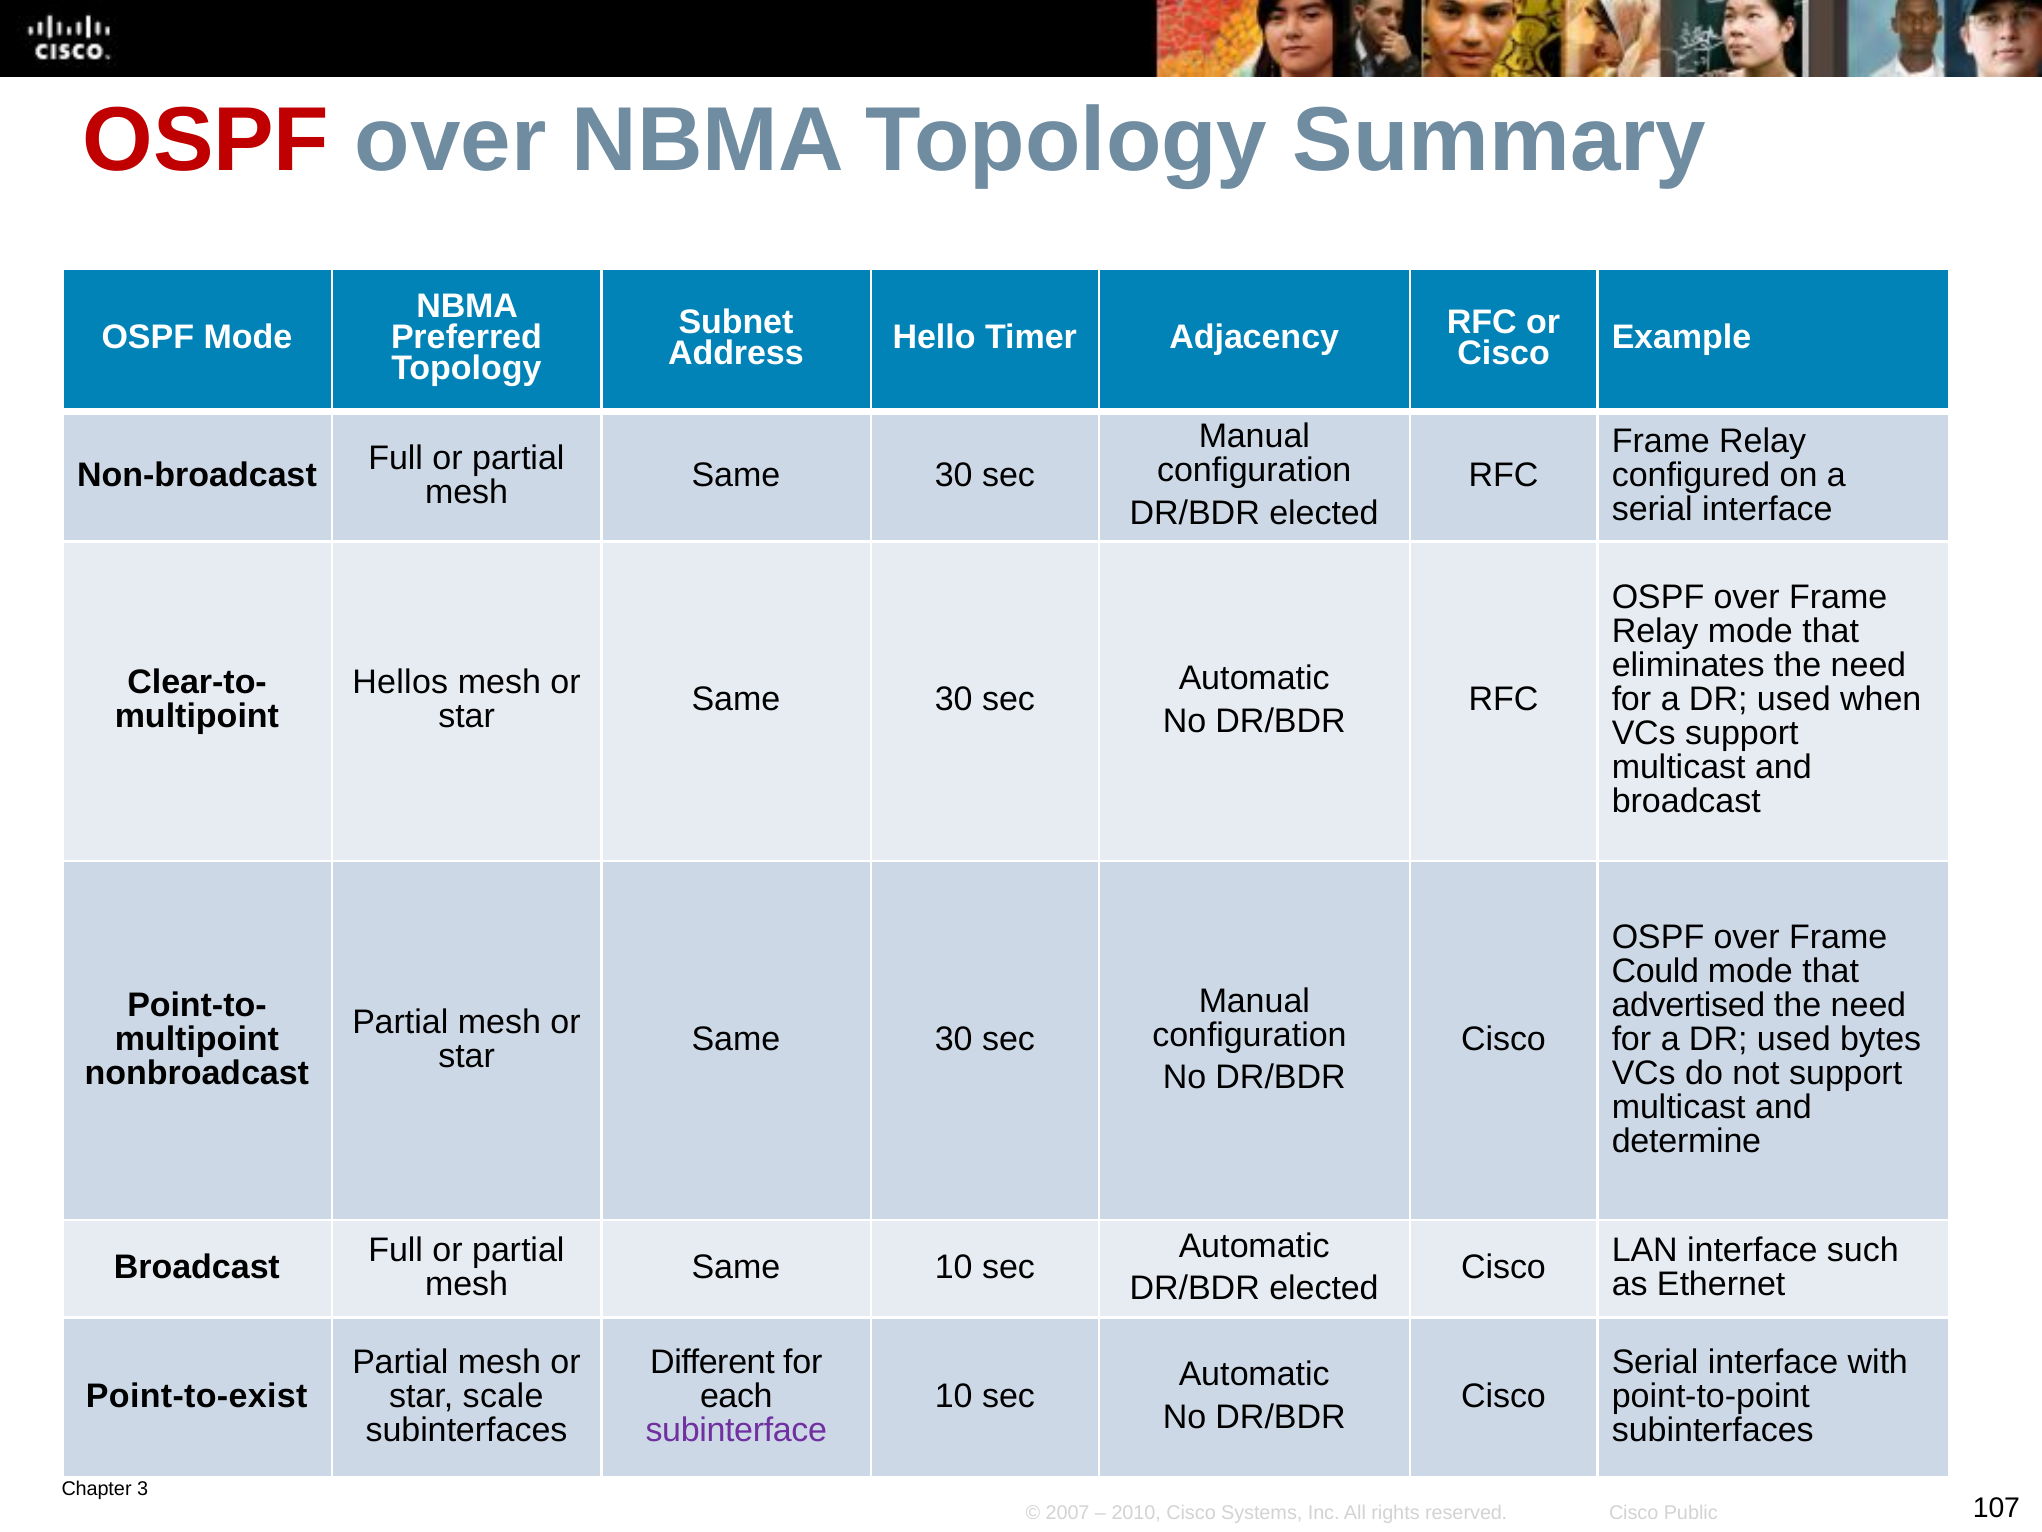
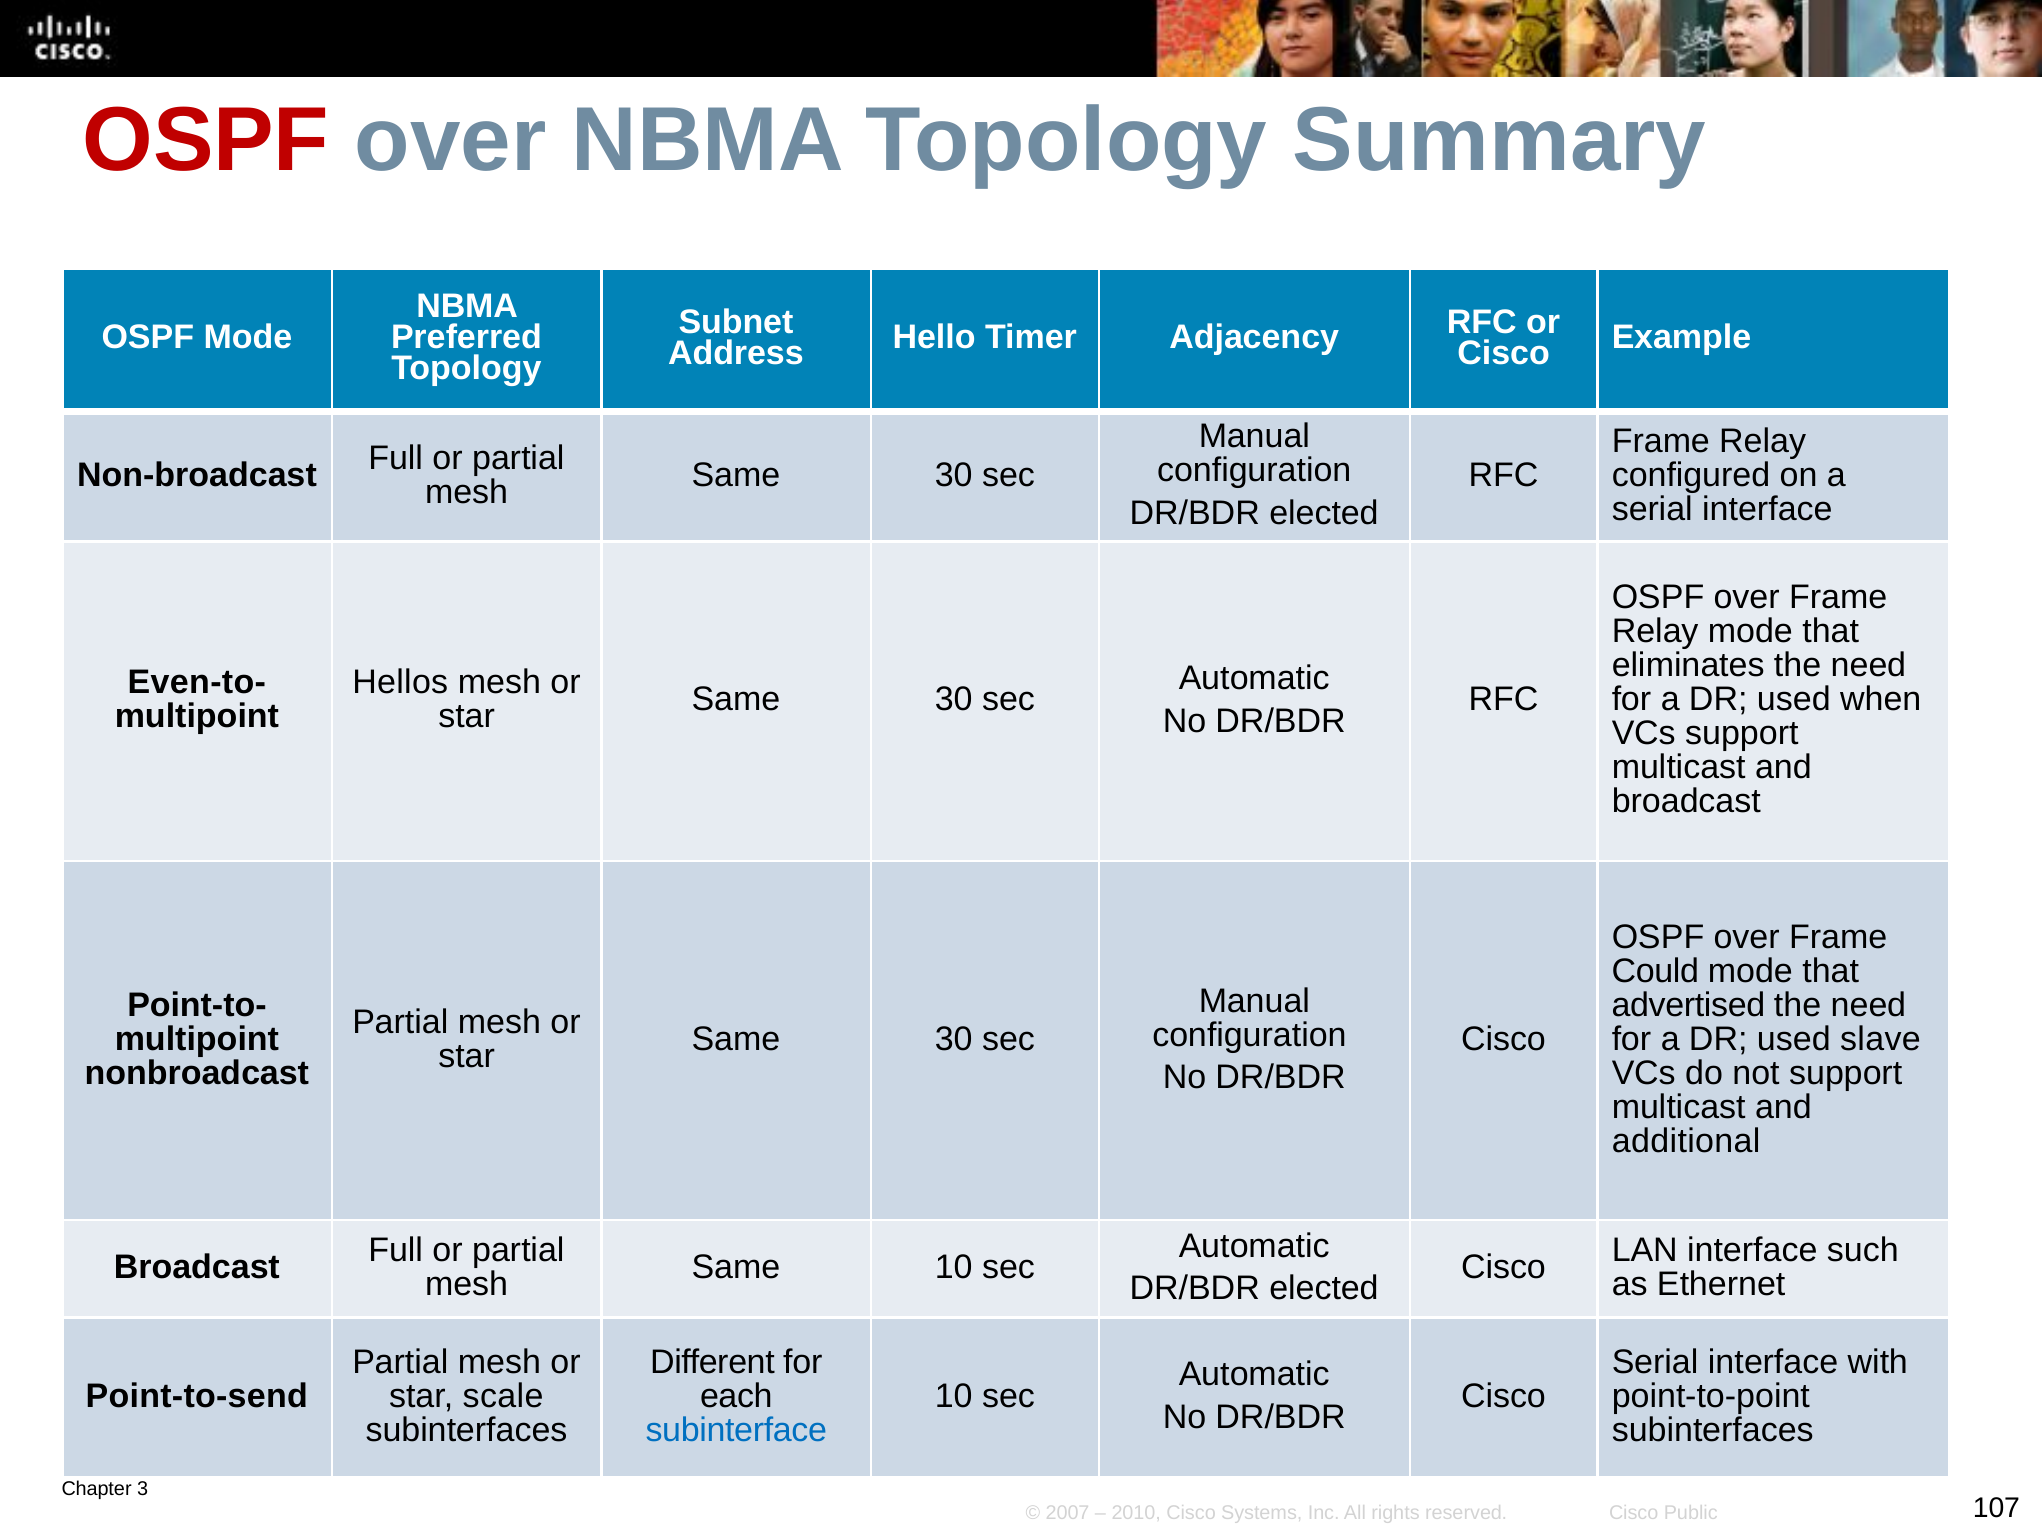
Clear-to-: Clear-to- -> Even-to- (197, 682)
bytes: bytes -> slave (1880, 1039)
determine: determine -> additional (1686, 1141)
Point-to-exist: Point-to-exist -> Point-to-send (197, 1395)
subinterface colour: purple -> blue (736, 1429)
